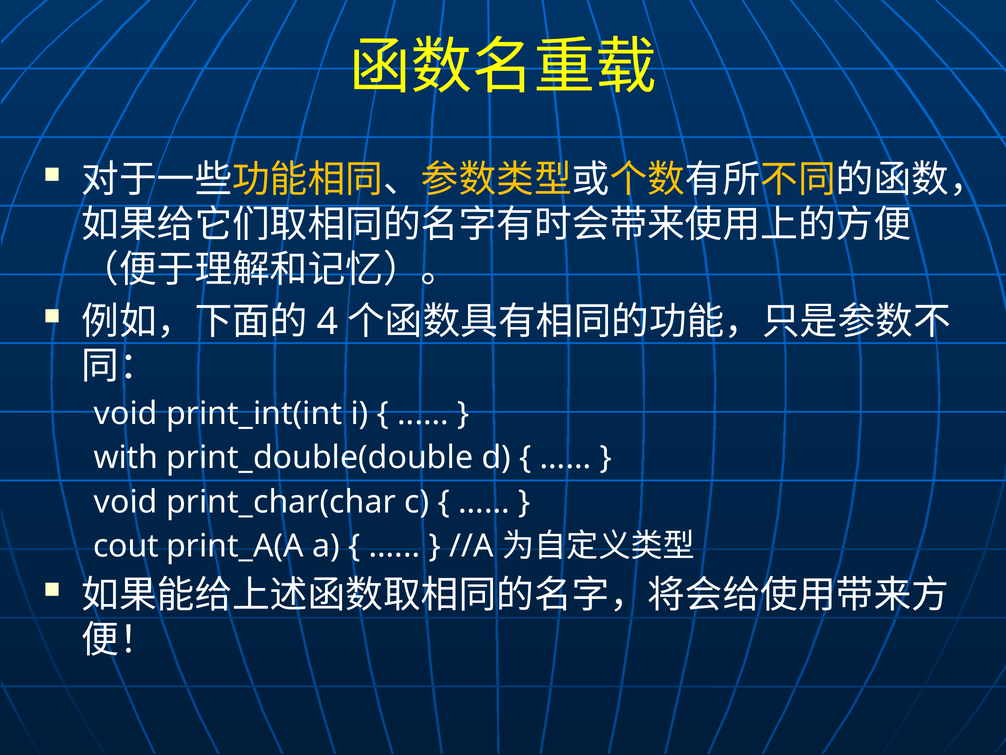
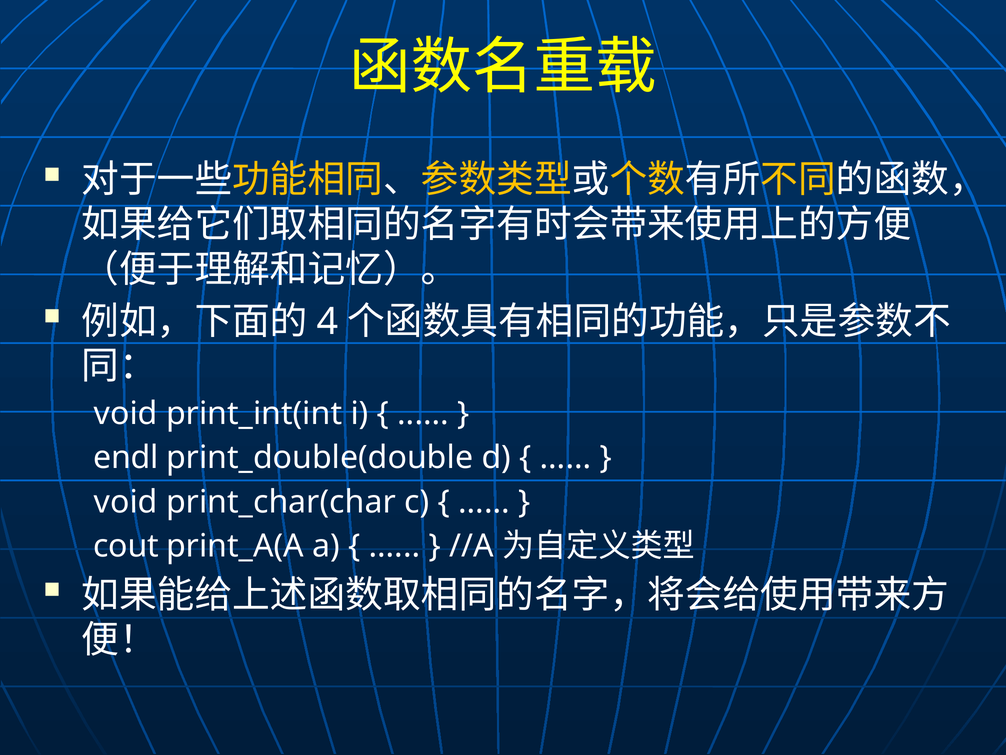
with: with -> endl (126, 458)
